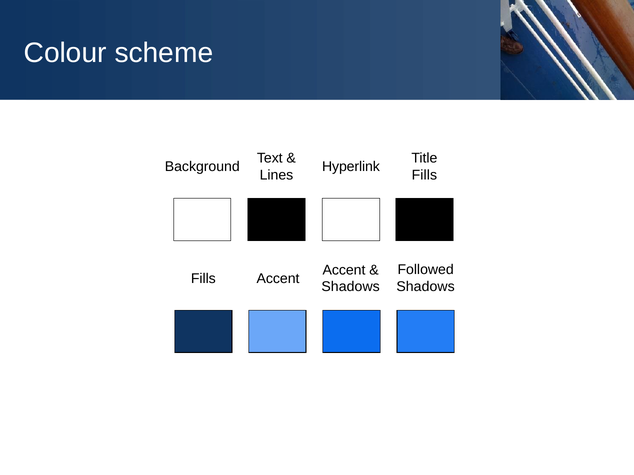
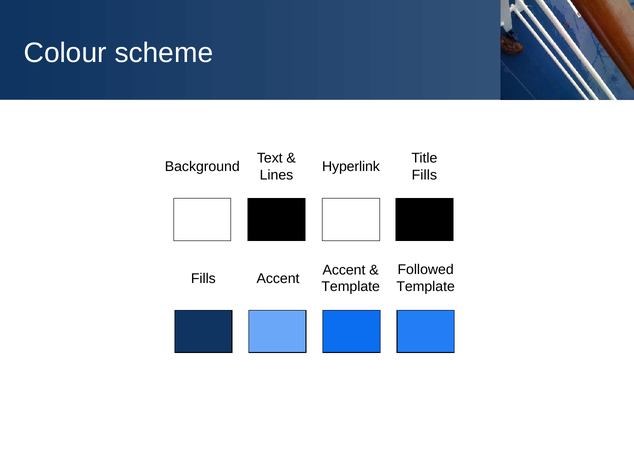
Shadows: Shadows -> Template (426, 287)
Shadows: Shadows -> Template (351, 287)
